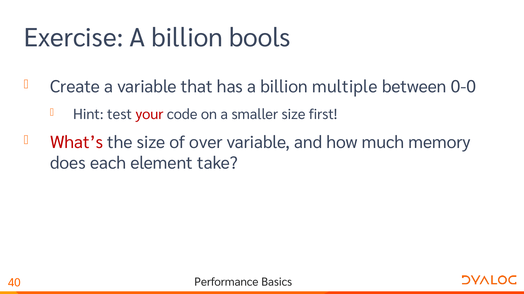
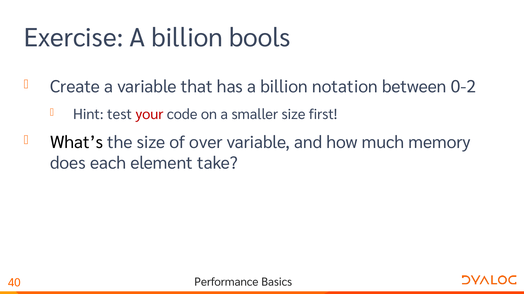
multiple: multiple -> notation (345, 87)
0-0: 0-0 -> 0-2 (463, 87)
What’s colour: red -> black (77, 143)
